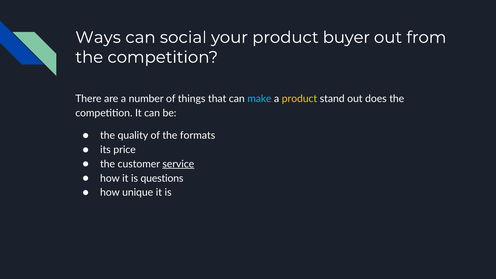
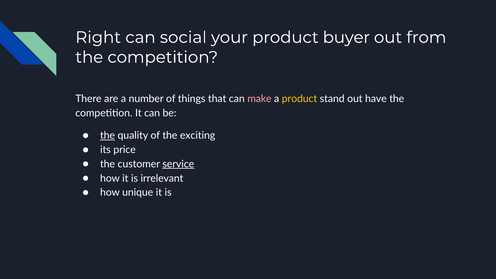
Ways: Ways -> Right (98, 37)
make colour: light blue -> pink (259, 99)
does: does -> have (376, 99)
the underline: none -> present (108, 136)
formats: formats -> exciting (198, 136)
questions: questions -> irrelevant (162, 178)
